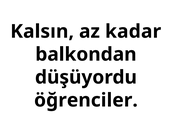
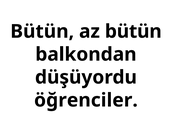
Kalsın: Kalsın -> Bütün (42, 31)
az kadar: kadar -> bütün (133, 31)
